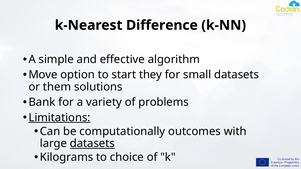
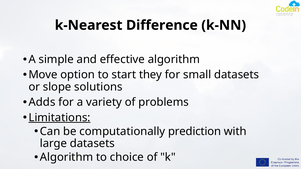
them: them -> slope (57, 87)
Bank: Bank -> Adds (42, 102)
outcomes: outcomes -> prediction (195, 132)
datasets underline: present -> none (92, 144)
Kilograms: Kilograms -> Algorithm (67, 157)
